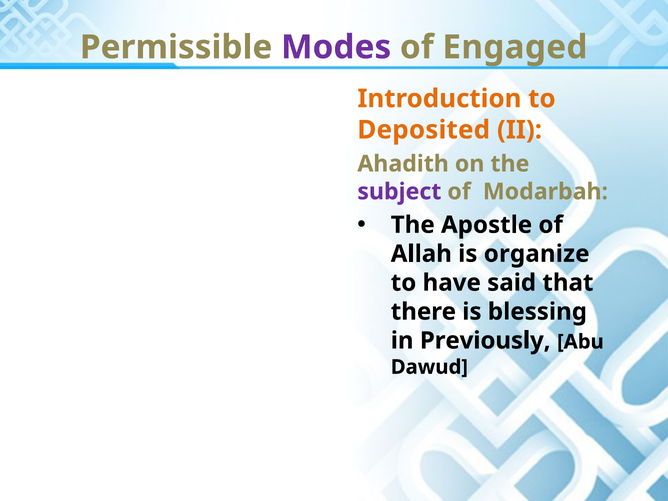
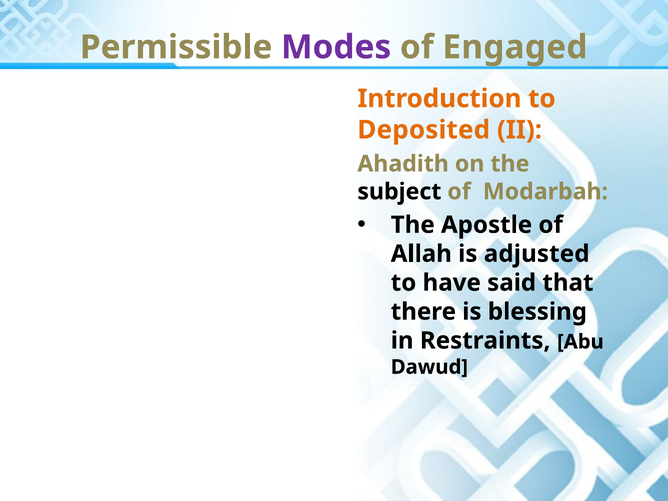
subject colour: purple -> black (399, 192)
organize: organize -> adjusted (537, 254)
Previously: Previously -> Restraints (485, 341)
